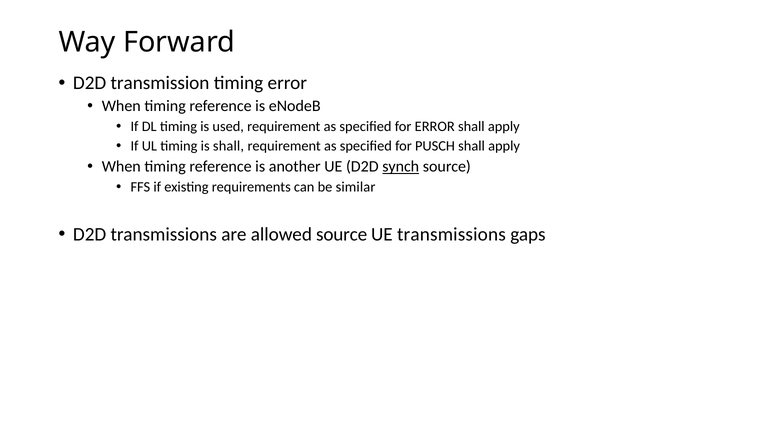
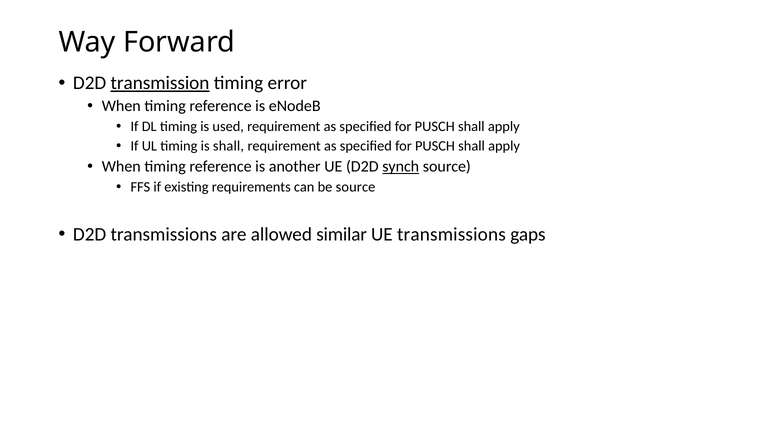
transmission underline: none -> present (160, 83)
ERROR: ERROR -> PUSCH (435, 126)
be similar: similar -> source (356, 187)
allowed source: source -> similar (342, 234)
